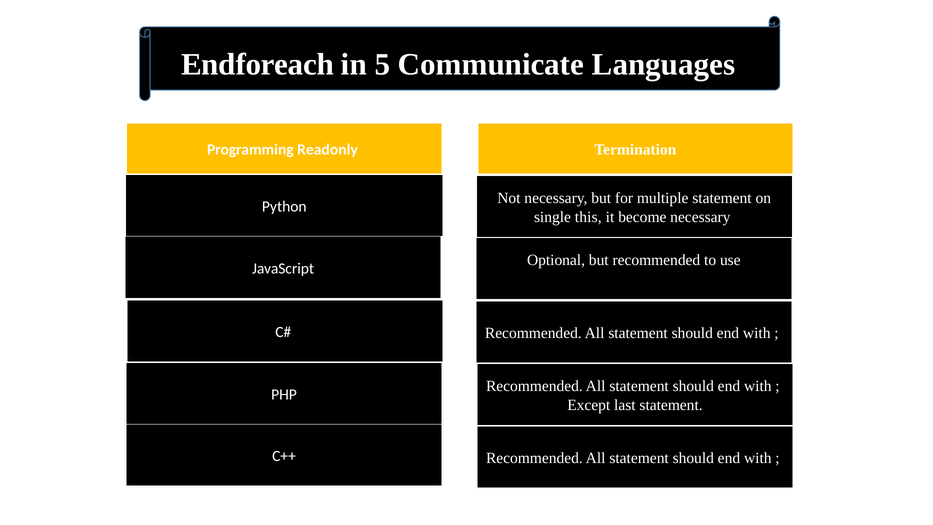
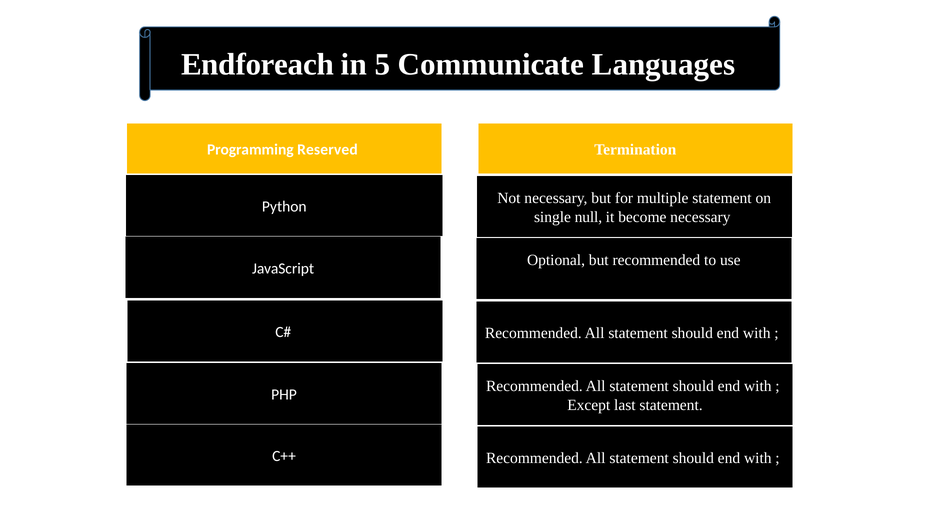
Readonly: Readonly -> Reserved (327, 150)
this: this -> null (588, 217)
